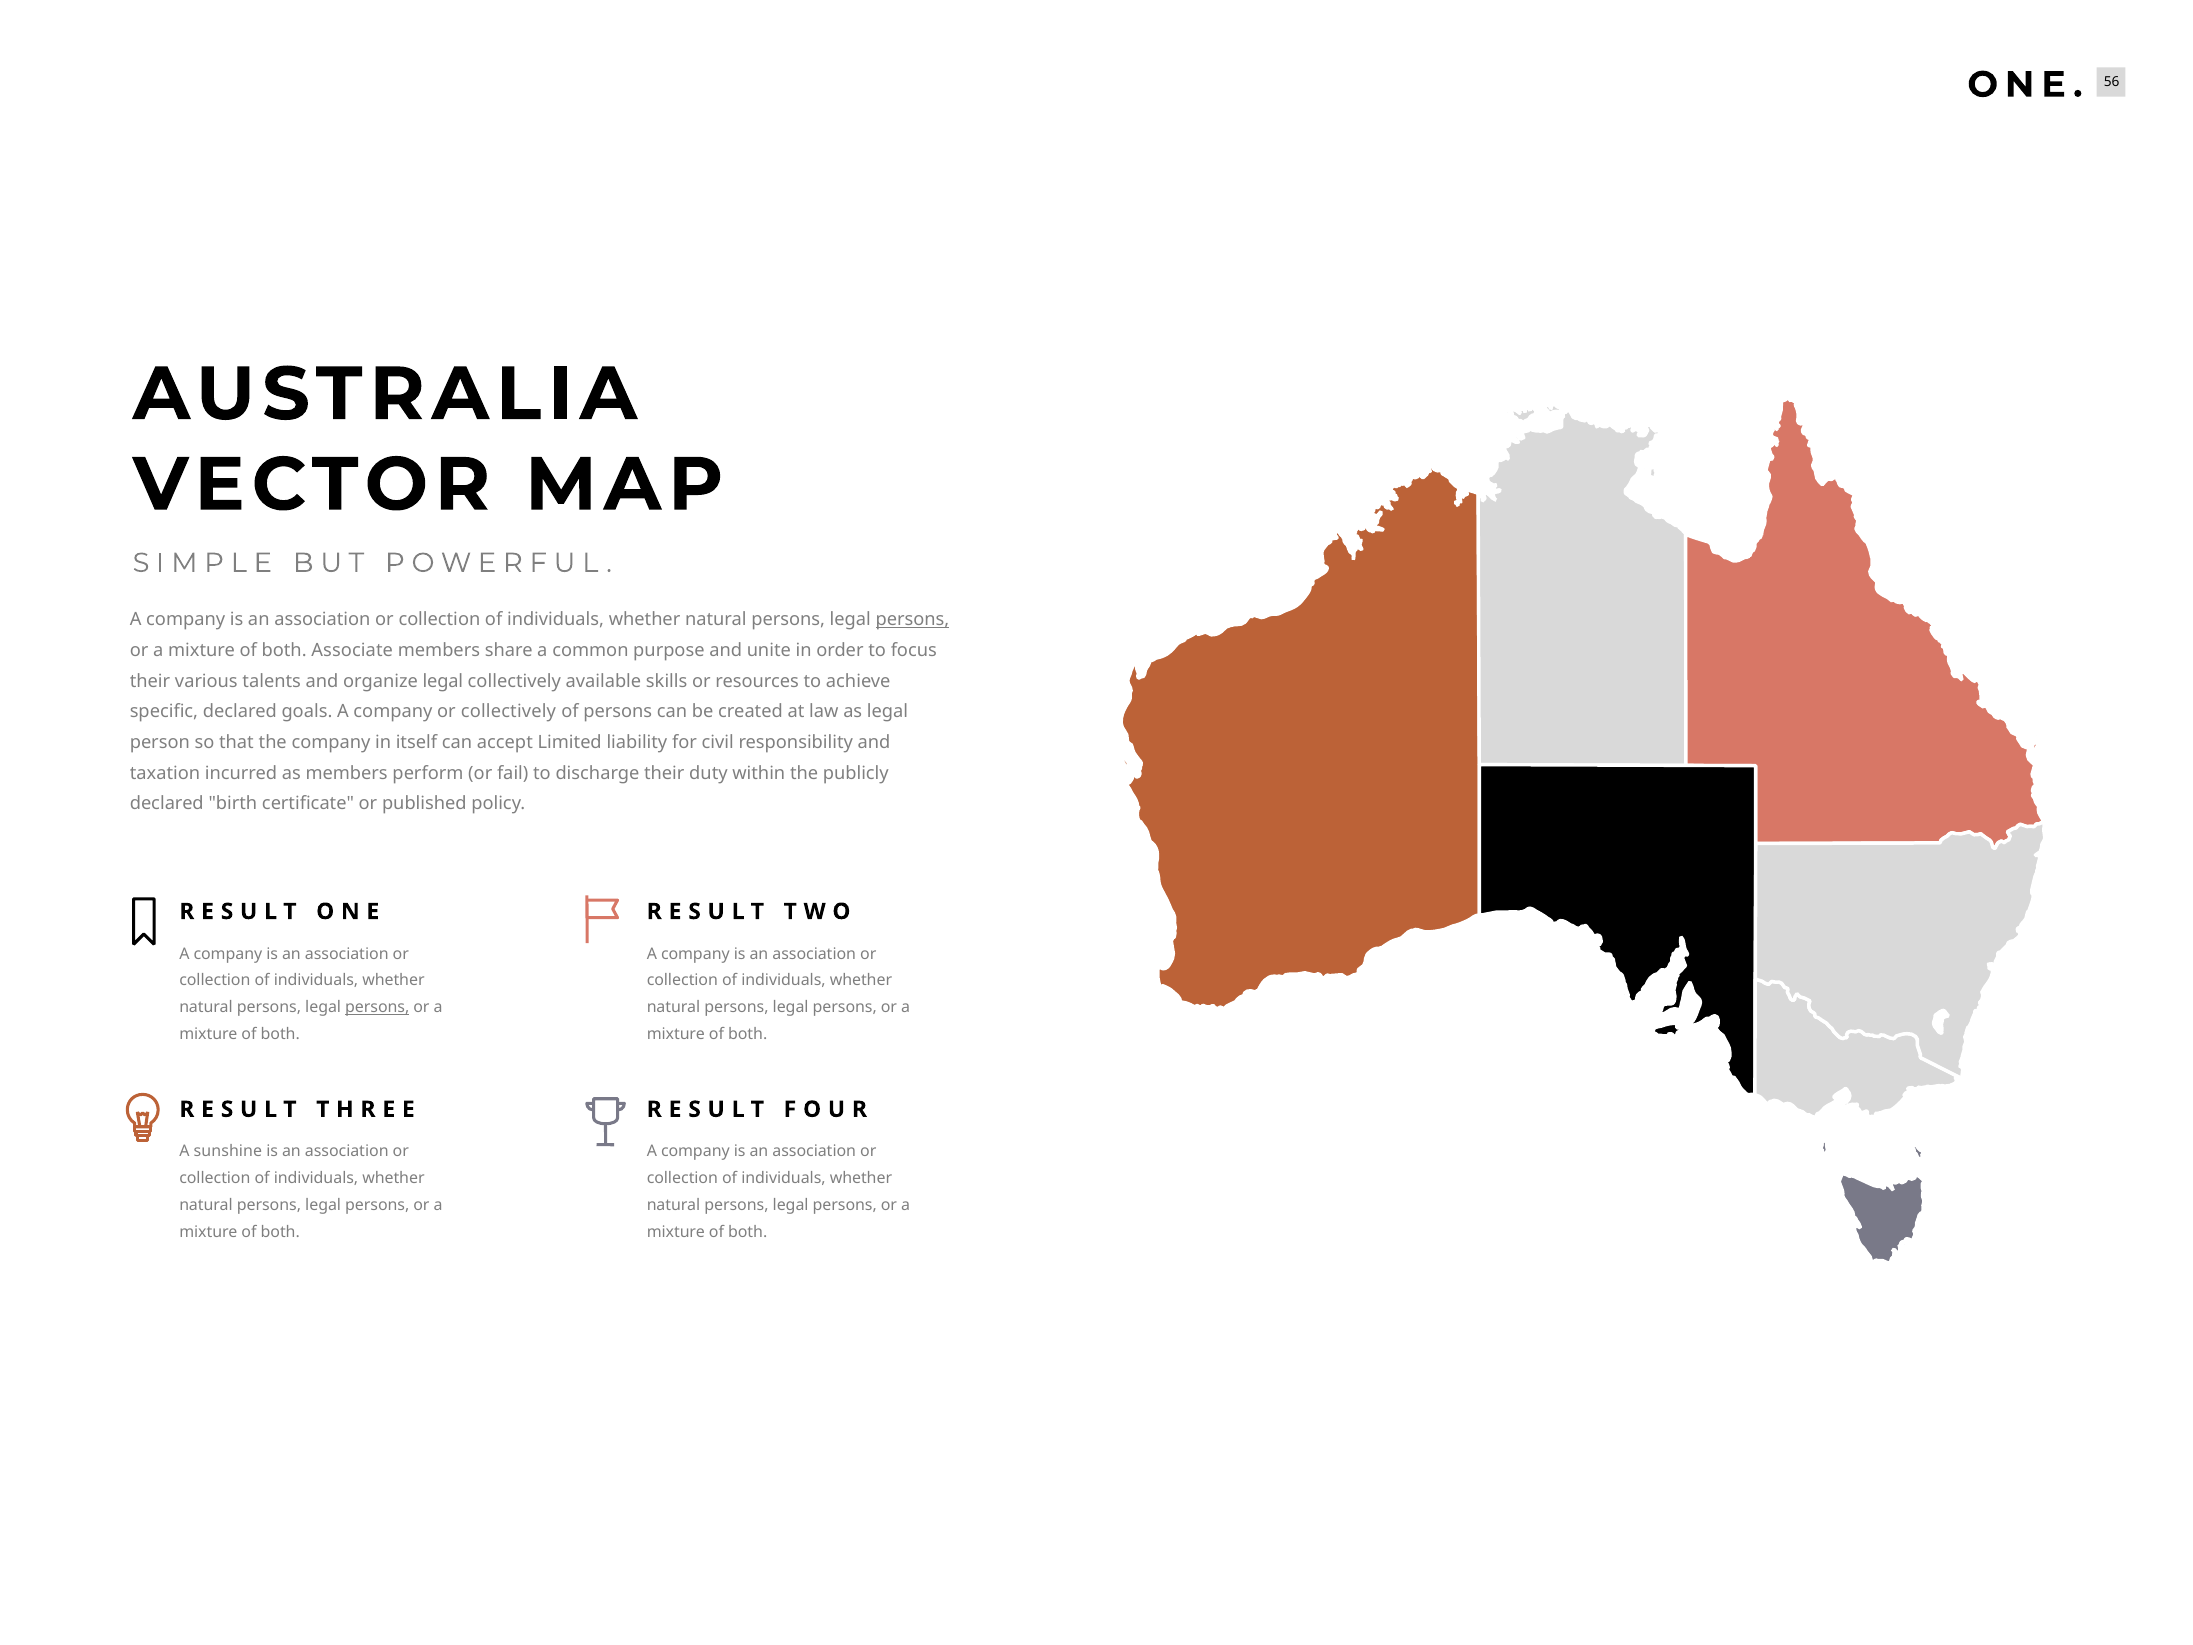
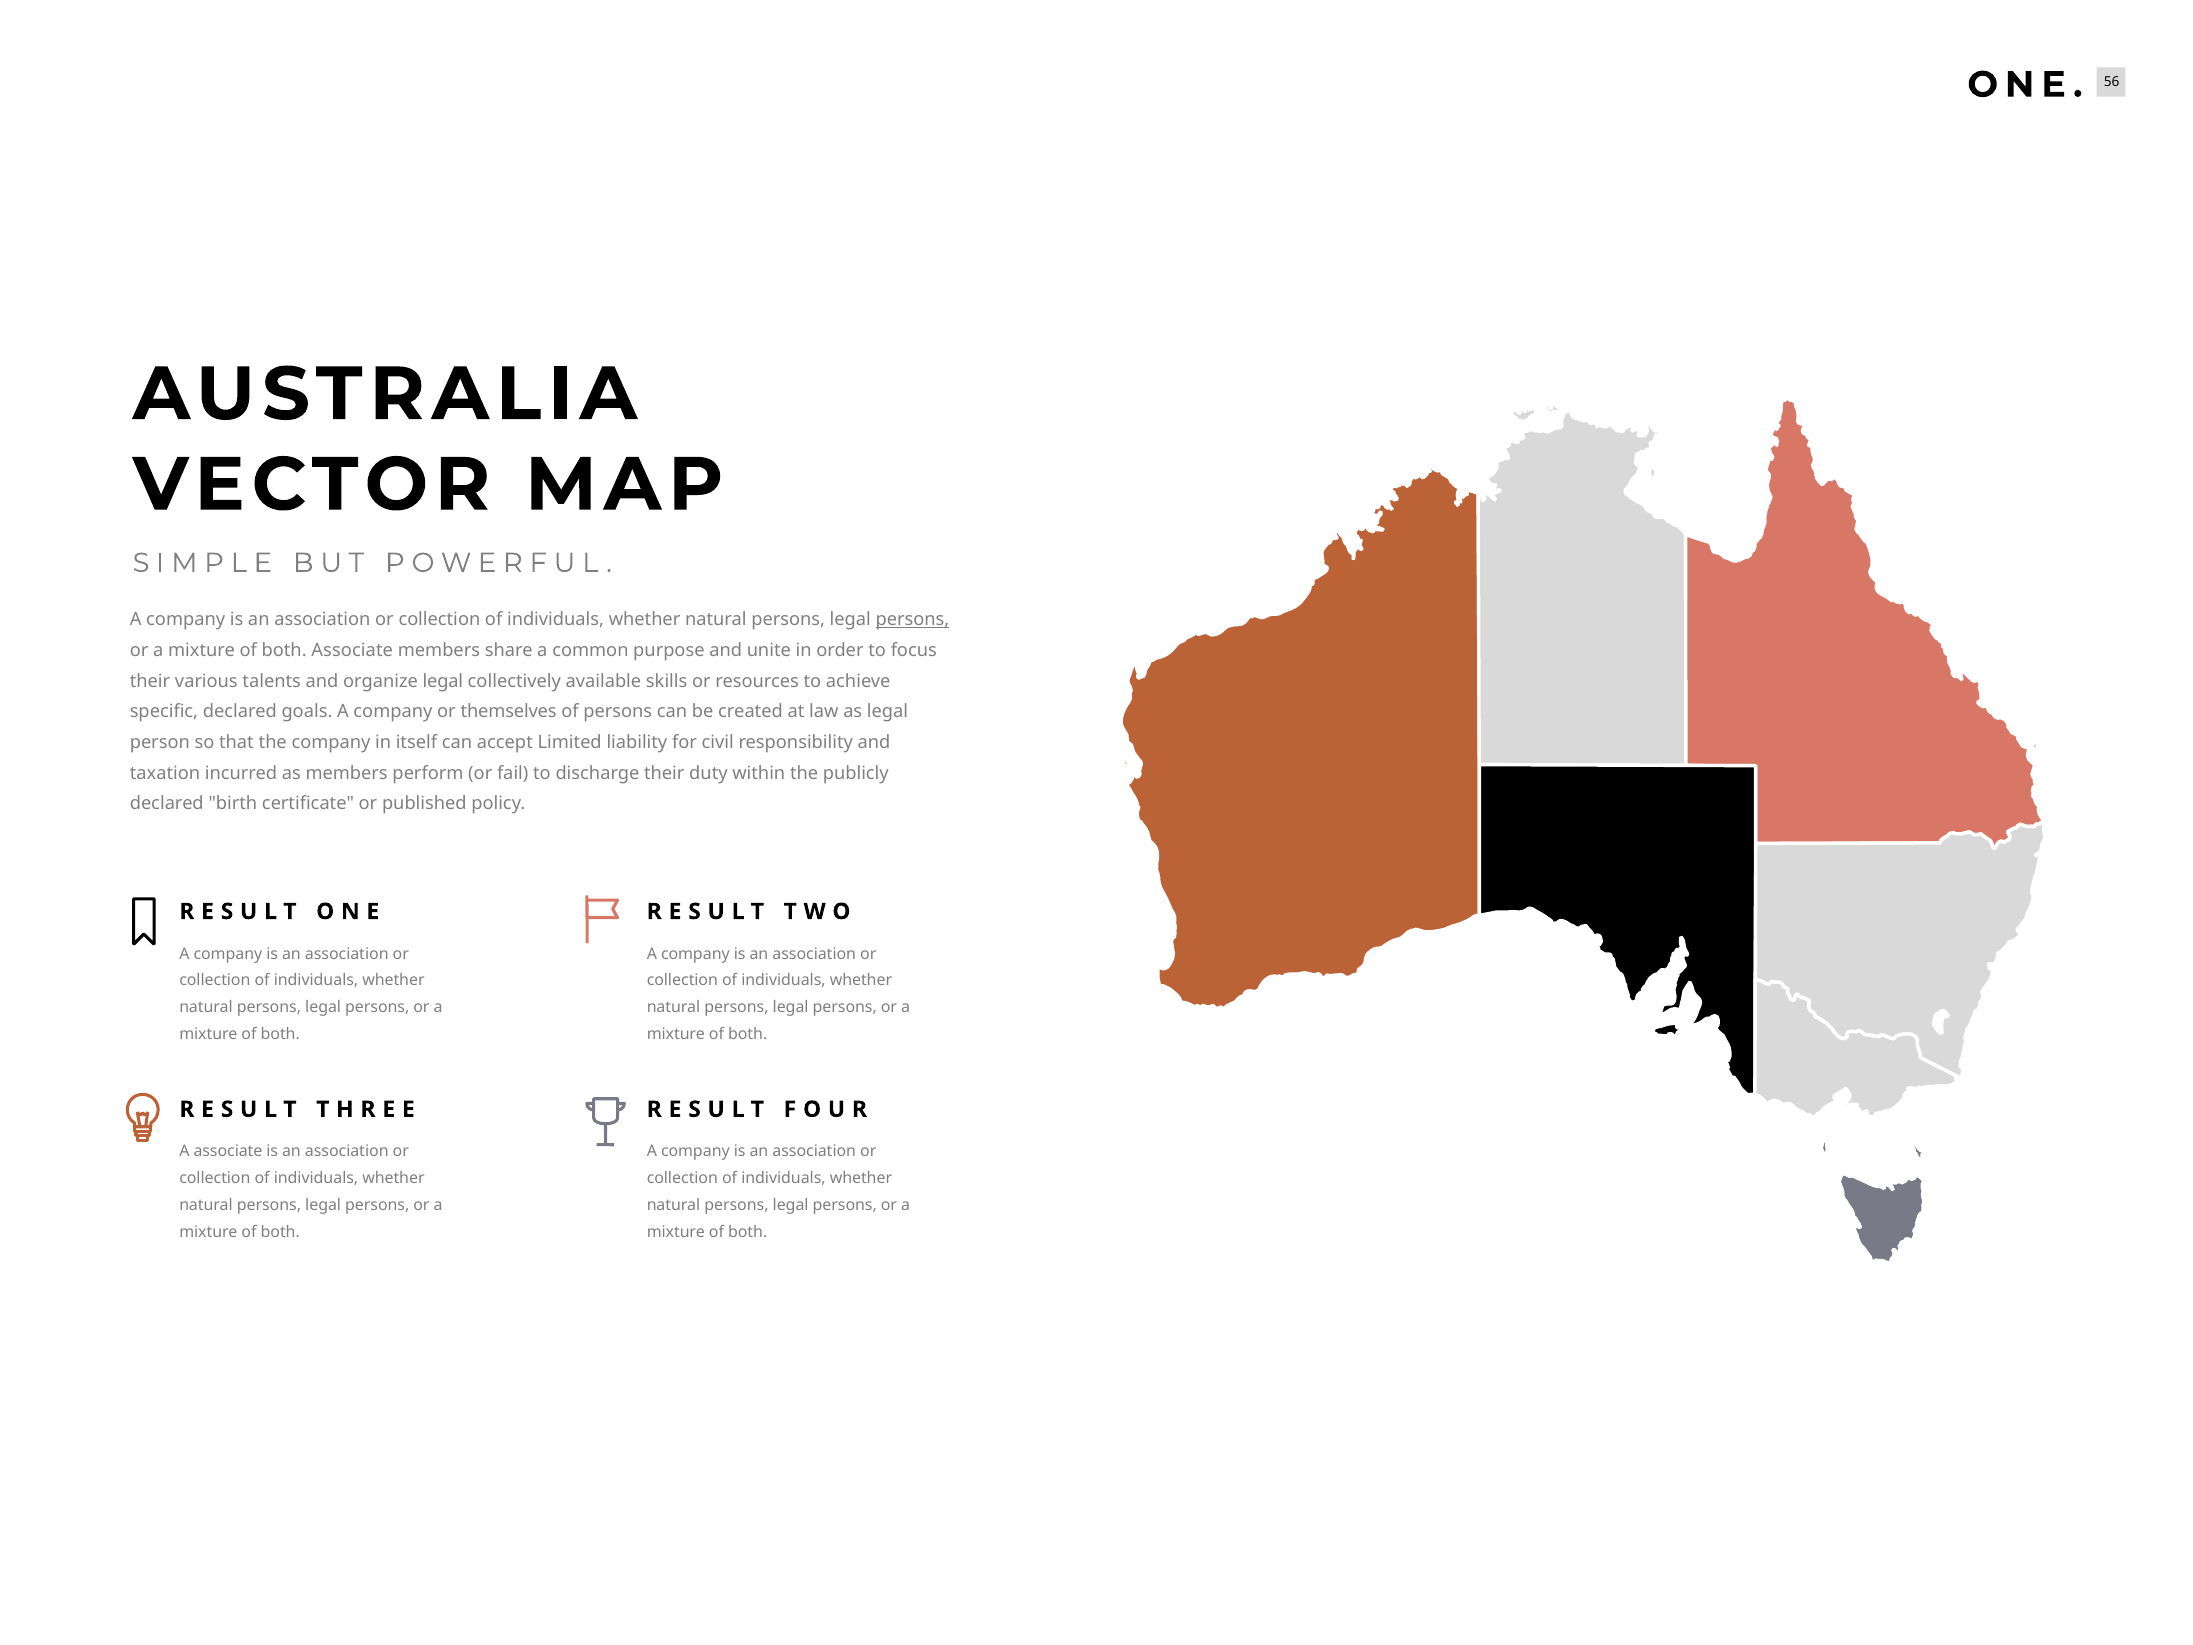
or collectively: collectively -> themselves (509, 712)
persons underline: present -> none (377, 1007)
A sunshine: sunshine -> associate (228, 1151)
